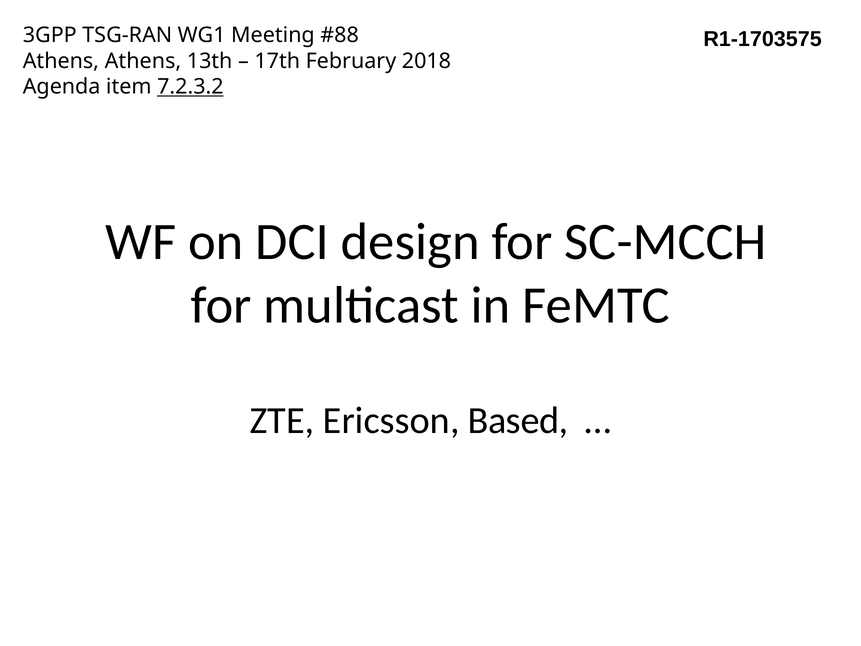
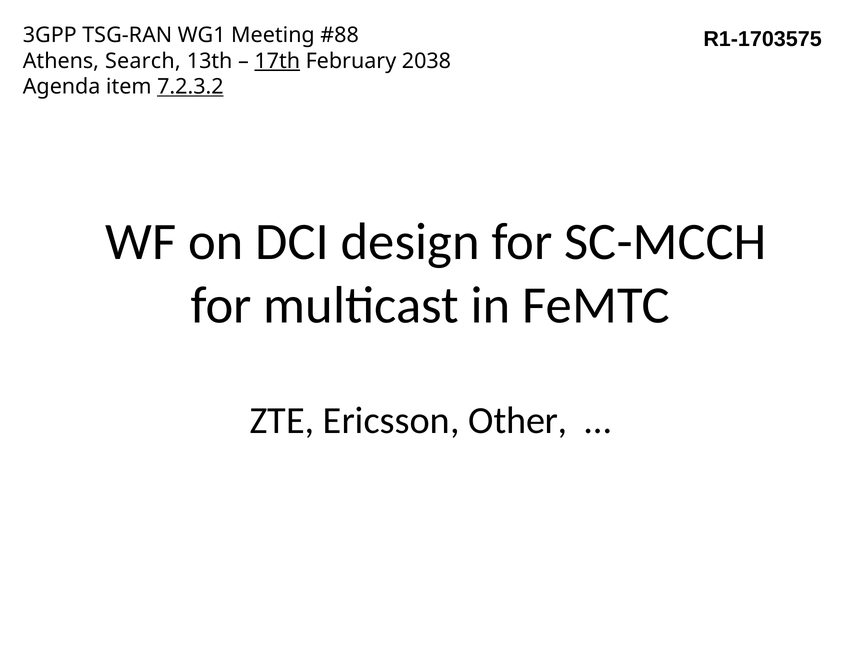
Athens Athens: Athens -> Search (143, 61)
17th underline: none -> present (277, 61)
2018: 2018 -> 2038 (426, 61)
Based: Based -> Other (518, 421)
